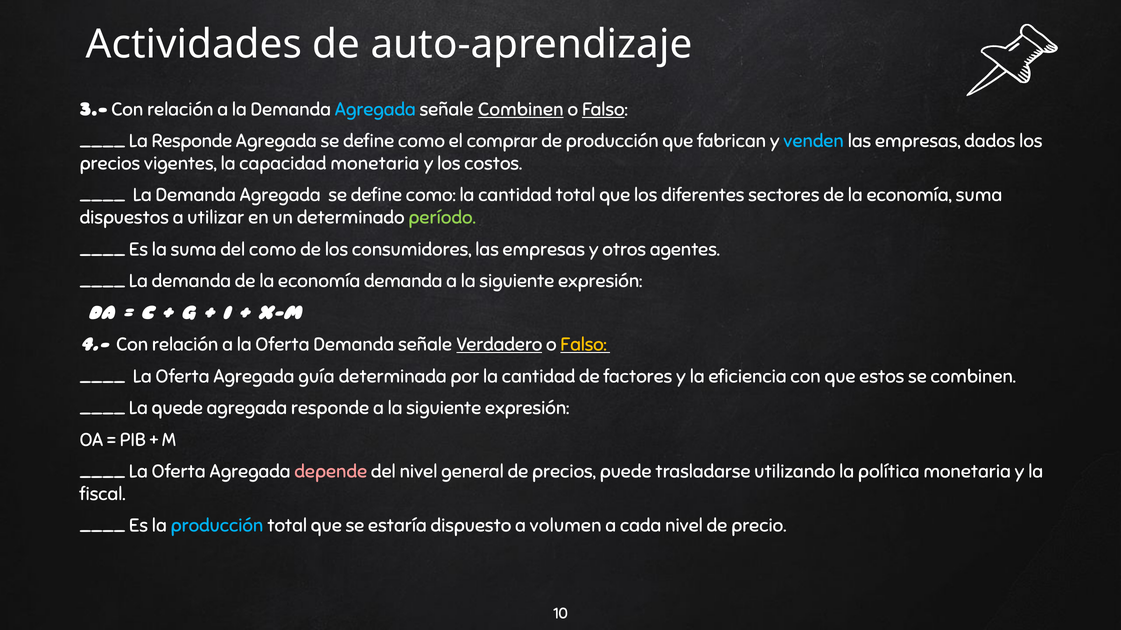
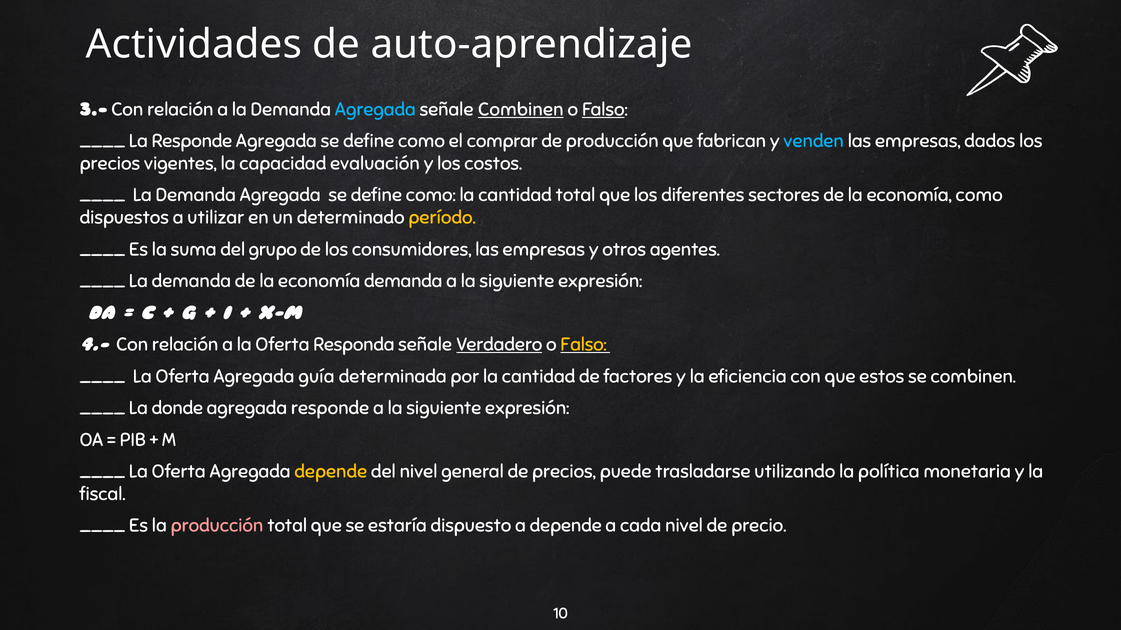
capacidad monetaria: monetaria -> evaluación (375, 164)
economía suma: suma -> como (979, 195)
período colour: light green -> yellow (442, 218)
del como: como -> grupo (273, 250)
Oferta Demanda: Demanda -> Responda (354, 345)
quede: quede -> donde (177, 409)
depende colour: pink -> yellow (331, 472)
producción colour: light blue -> pink (217, 526)
a volumen: volumen -> depende (566, 526)
